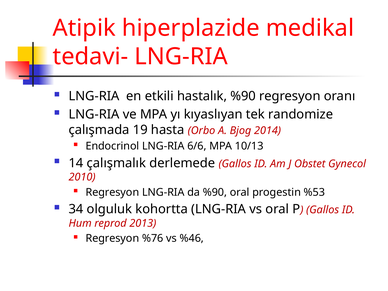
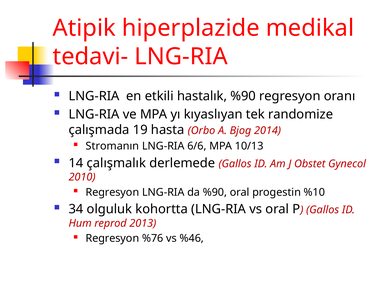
Endocrinol: Endocrinol -> Stromanın (112, 146)
%53: %53 -> %10 (314, 192)
